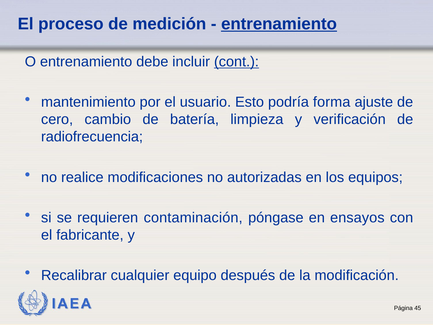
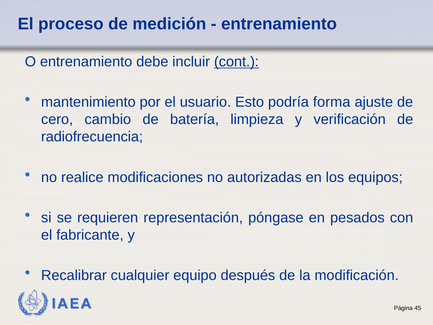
entrenamiento underline: present -> none (279, 24)
contaminación: contaminación -> representación (193, 218)
ensayos: ensayos -> pesados (357, 218)
